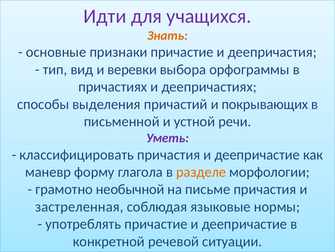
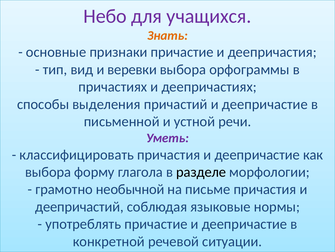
Идти: Идти -> Небо (105, 16)
причастий и покрывающих: покрывающих -> деепричастие (265, 104)
маневр: маневр -> выбора (48, 172)
разделе colour: orange -> black (201, 172)
застреленная: застреленная -> деепричастий (79, 206)
